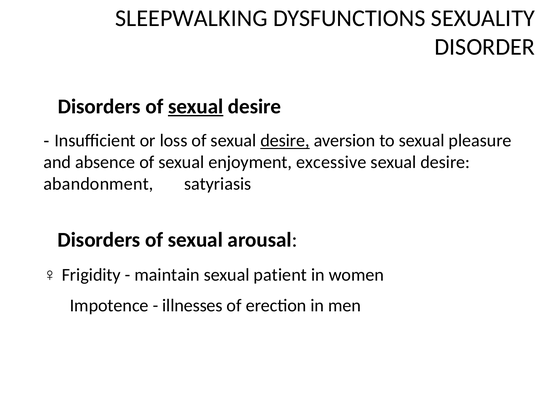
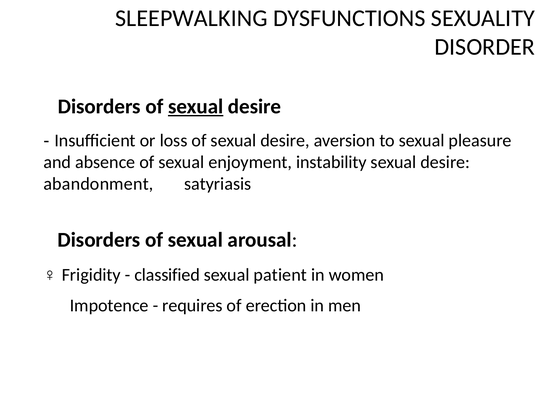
desire underline: present -> none (285, 141)
excessive: excessive -> instability (331, 163)
maintain: maintain -> classified (167, 275)
illnesses: illnesses -> requires (192, 306)
